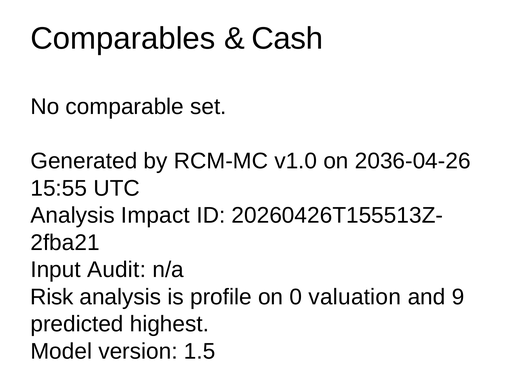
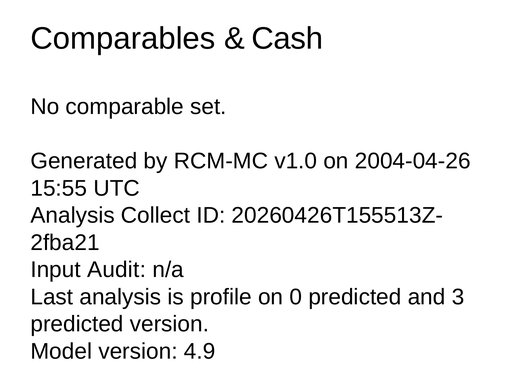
2036-04-26: 2036-04-26 -> 2004-04-26 (413, 161)
Impact: Impact -> Collect (156, 215)
Risk: Risk -> Last (52, 297)
0 valuation: valuation -> predicted (355, 297)
9: 9 -> 3 (458, 297)
predicted highest: highest -> version (169, 324)
1.5: 1.5 -> 4.9 (200, 351)
